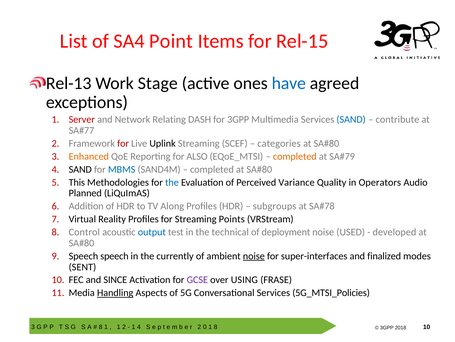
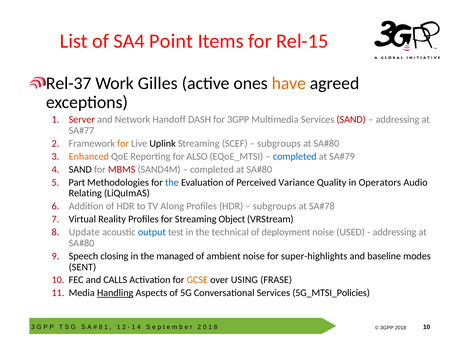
Rel-13: Rel-13 -> Rel-37 (69, 83)
Stage: Stage -> Gilles (158, 83)
have colour: blue -> orange (289, 83)
Relating: Relating -> Handoff (169, 119)
SAND colour: blue -> red (351, 119)
contribute: contribute -> addressing (398, 119)
for colour: red -> orange (123, 143)
categories: categories -> subgroups (279, 143)
completed colour: orange -> blue (295, 156)
MBMS colour: blue -> red (122, 169)
This: This -> Part (77, 182)
Planned: Planned -> Relating (85, 193)
Points: Points -> Object (232, 219)
Control: Control -> Update (84, 232)
developed: developed -> addressing (394, 232)
Speech speech: speech -> closing (114, 256)
currently: currently -> managed (175, 256)
noise underline: present -> none (254, 256)
super-interfaces: super-interfaces -> super-highlights (314, 256)
finalized: finalized -> baseline (384, 256)
SINCE: SINCE -> CALLS (115, 279)
GCSE colour: purple -> orange (197, 279)
